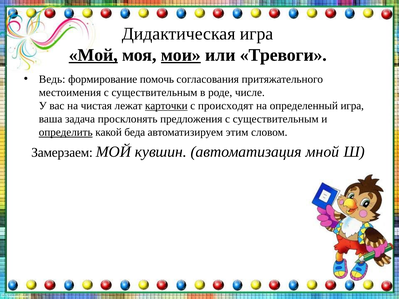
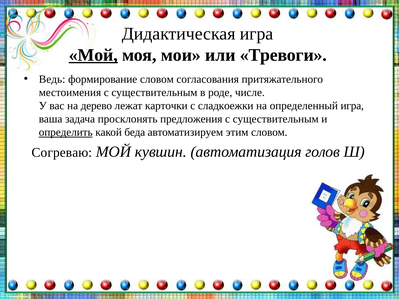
мои underline: present -> none (181, 55)
формирование помочь: помочь -> словом (157, 79)
чистая: чистая -> дерево (96, 106)
карточки underline: present -> none (166, 106)
происходят: происходят -> сладкоежки (226, 106)
Замерзаем: Замерзаем -> Согреваю (62, 153)
мной: мной -> голов (323, 152)
